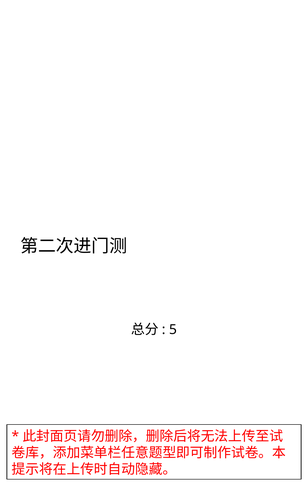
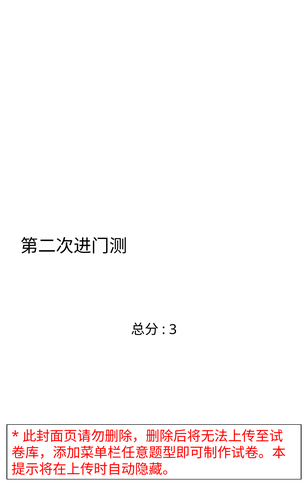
5: 5 -> 3 (173, 329)
